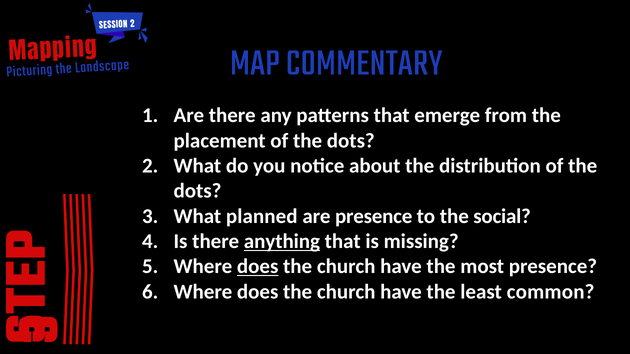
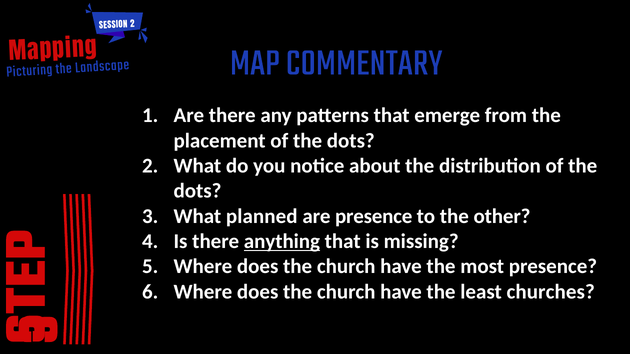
social: social -> other (502, 216)
does underline: present -> none (258, 267)
common: common -> churches (551, 292)
